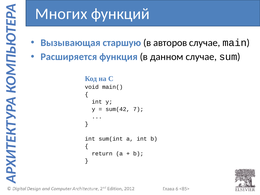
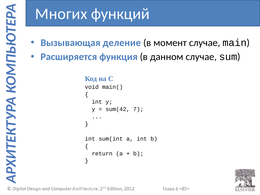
старшую: старшую -> деление (122, 43)
авторов: авторов -> момент (170, 43)
